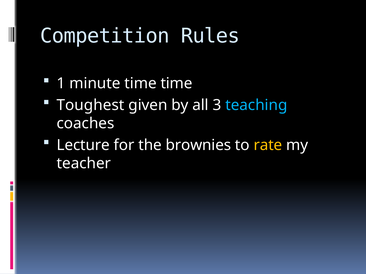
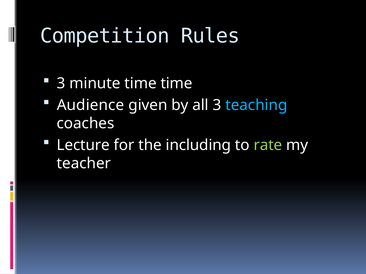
1: 1 -> 3 (61, 83)
Toughest: Toughest -> Audience (90, 105)
brownies: brownies -> including (198, 145)
rate colour: yellow -> light green (268, 145)
